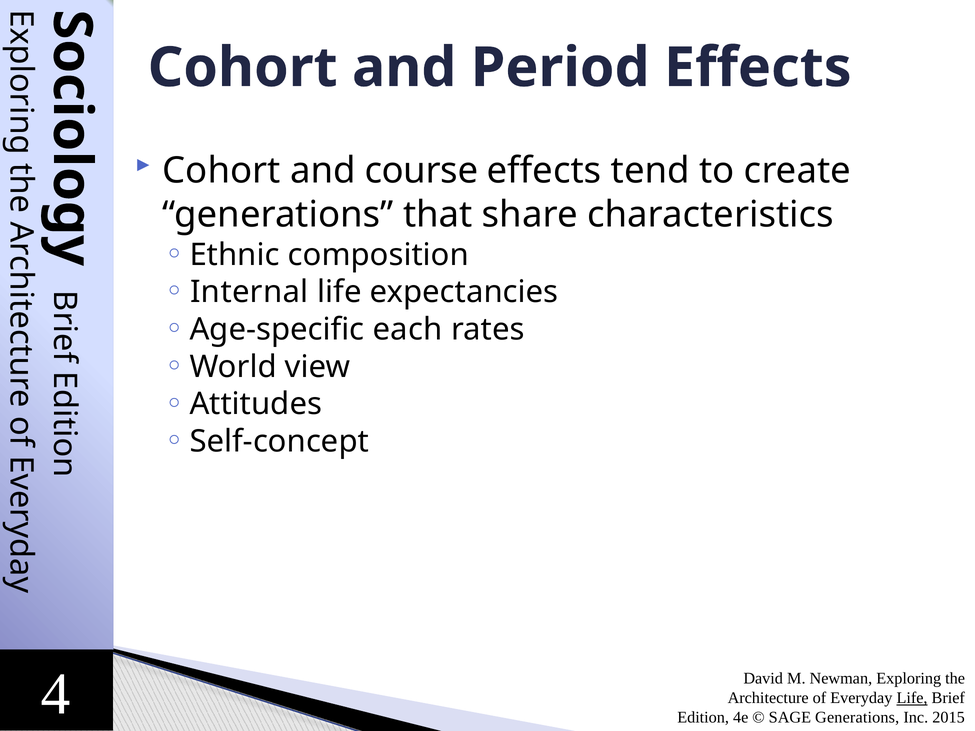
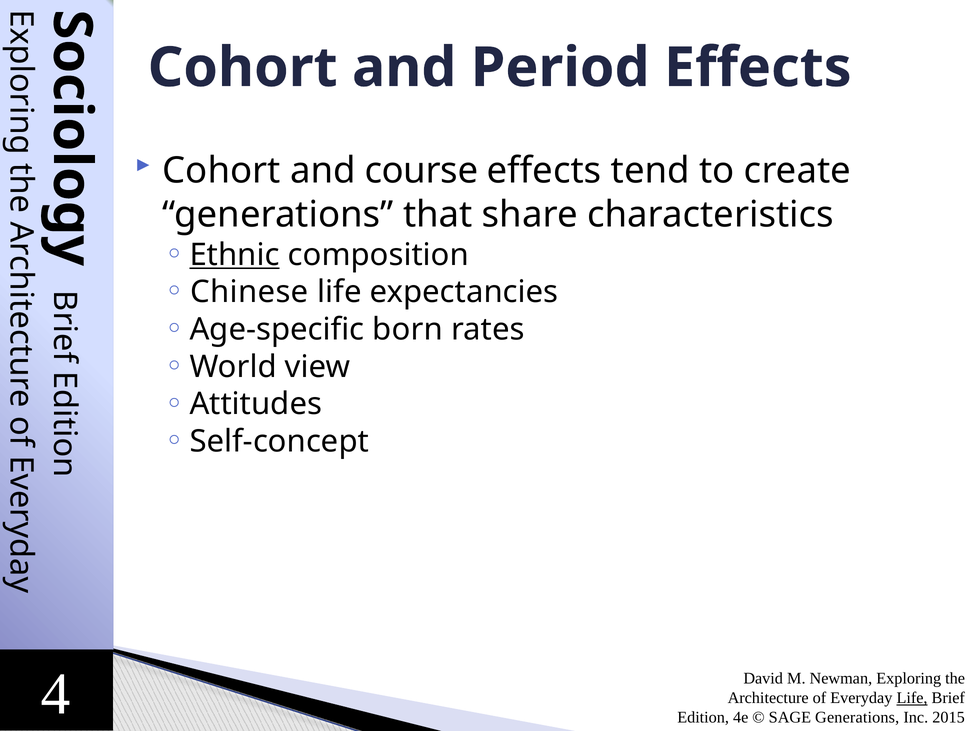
Ethnic underline: none -> present (235, 255)
Internal: Internal -> Chinese (249, 292)
each: each -> born (408, 330)
